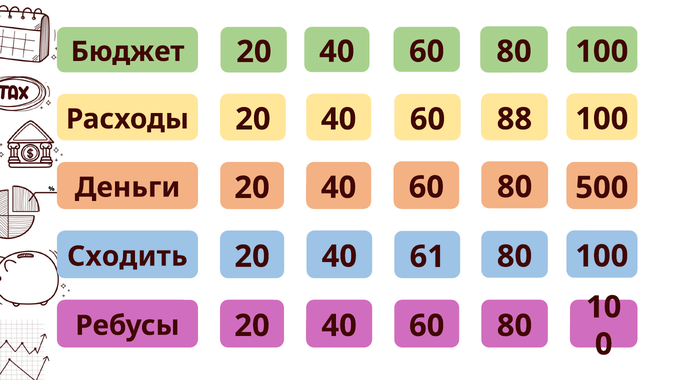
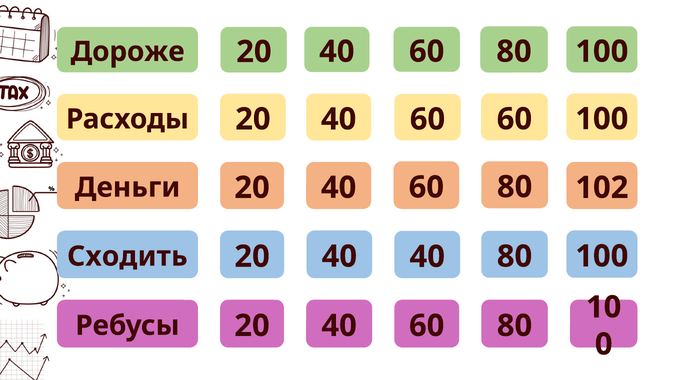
Бюджет: Бюджет -> Дороже (128, 52)
60 88: 88 -> 60 (514, 119)
500: 500 -> 102 (602, 188)
40 61: 61 -> 40 (427, 257)
